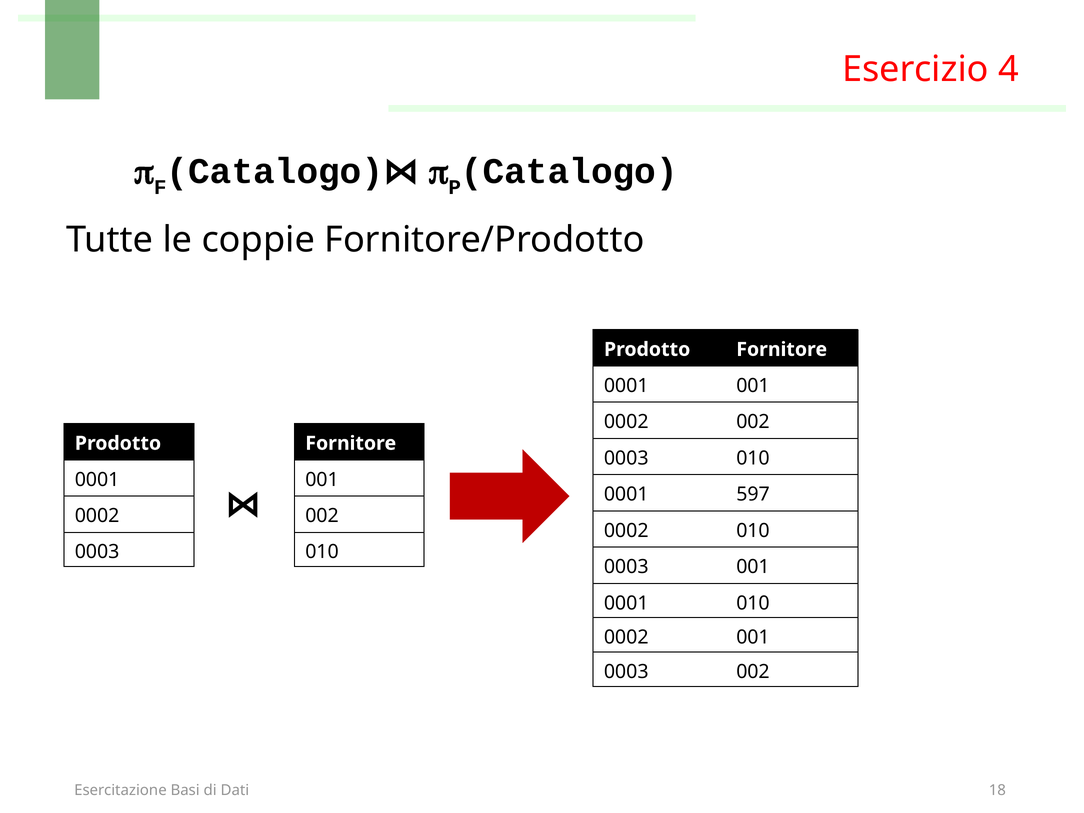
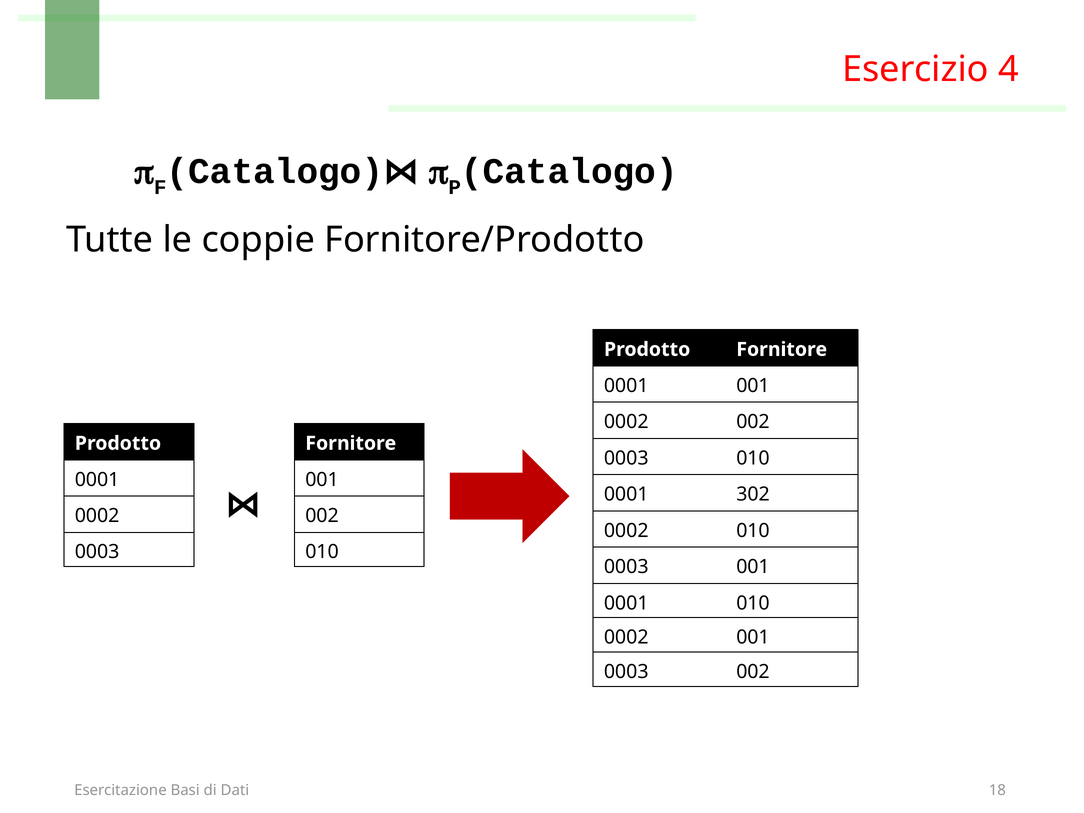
597: 597 -> 302 (753, 494)
